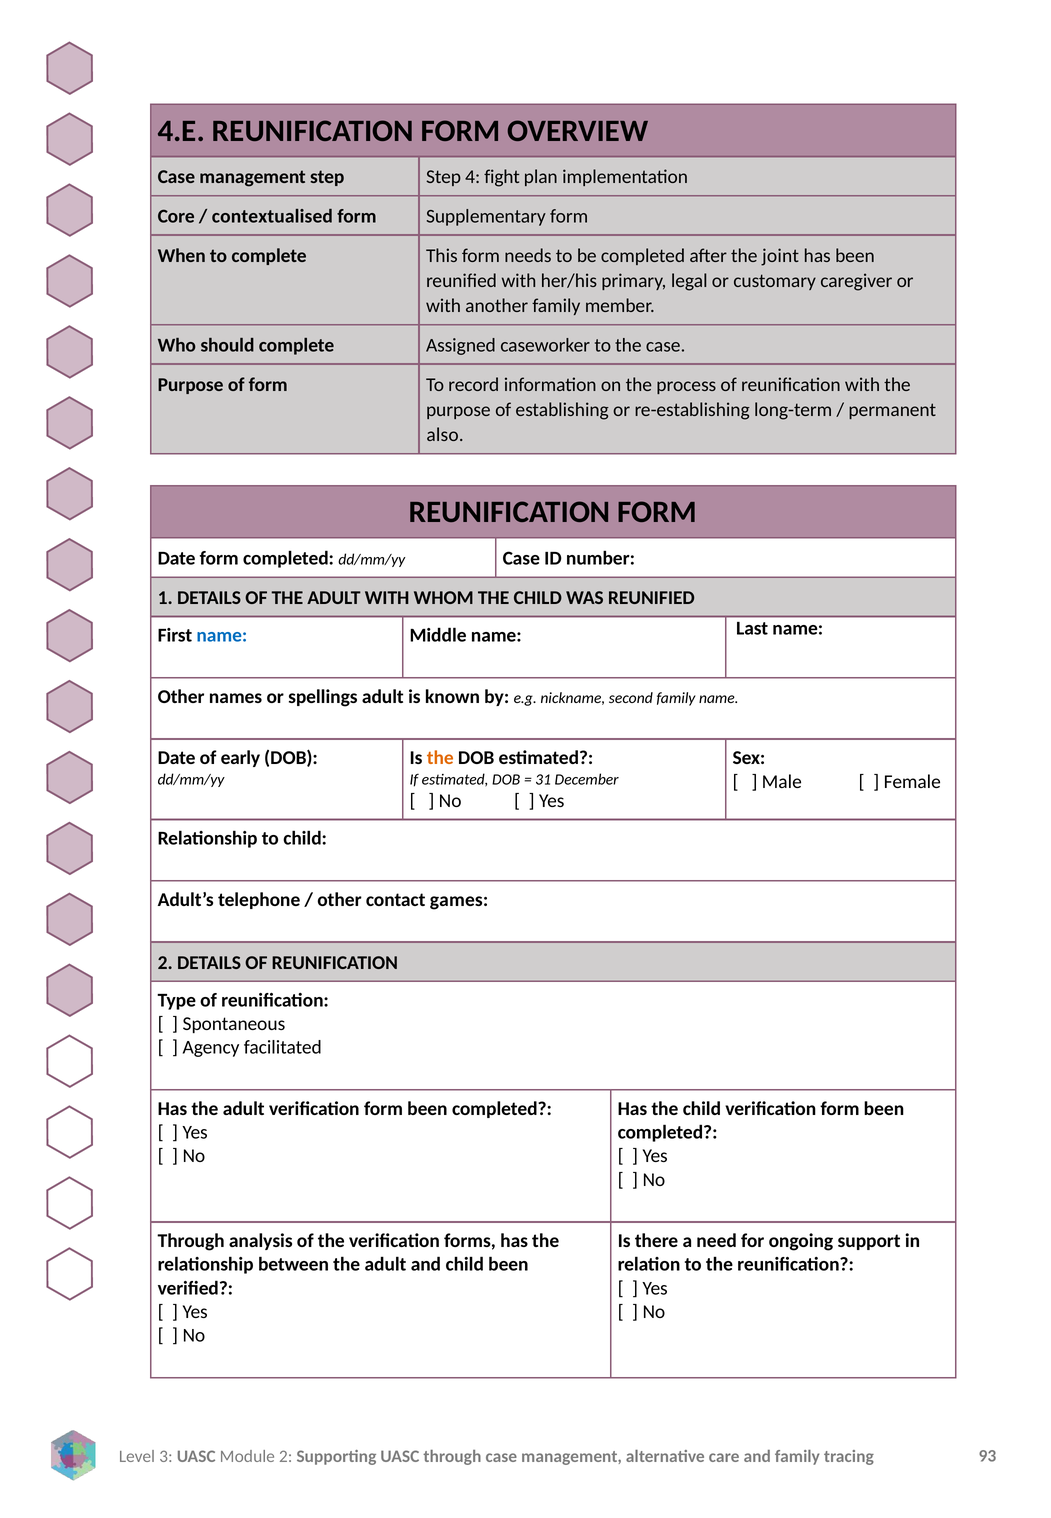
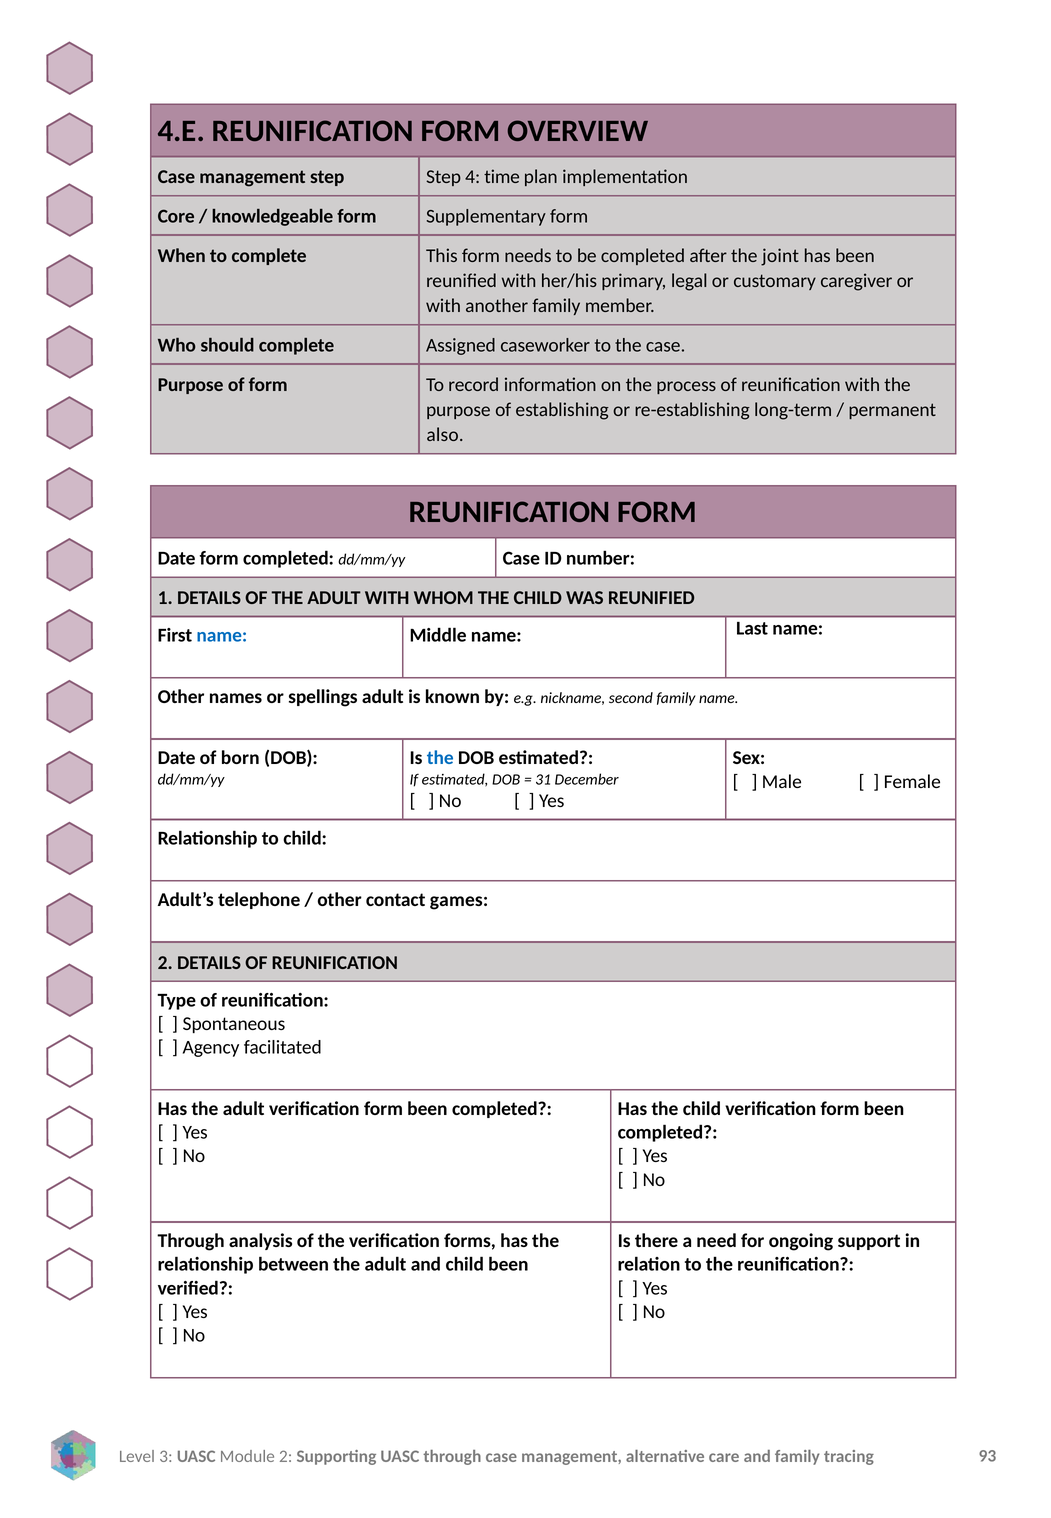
fight: fight -> time (502, 177)
contextualised: contextualised -> knowledgeable (273, 216)
early: early -> born (240, 758)
the colour: orange -> blue (440, 758)
